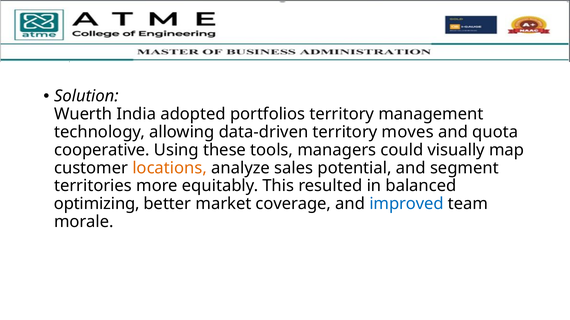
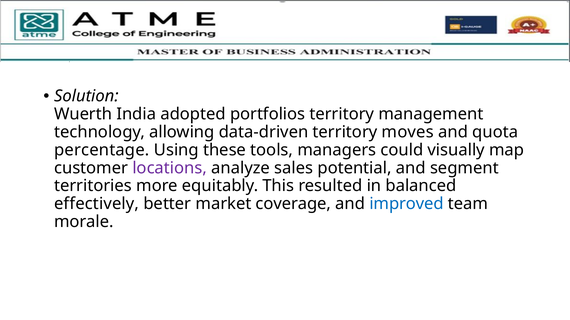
cooperative: cooperative -> percentage (102, 150)
locations colour: orange -> purple (170, 168)
optimizing: optimizing -> effectively (97, 204)
